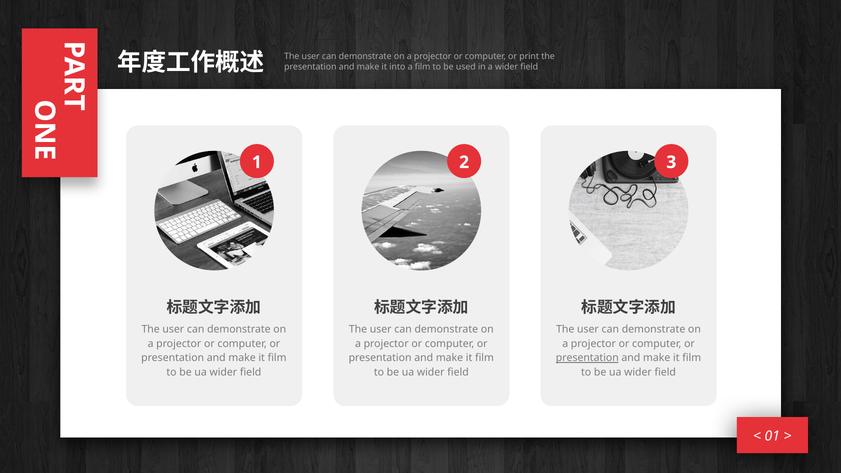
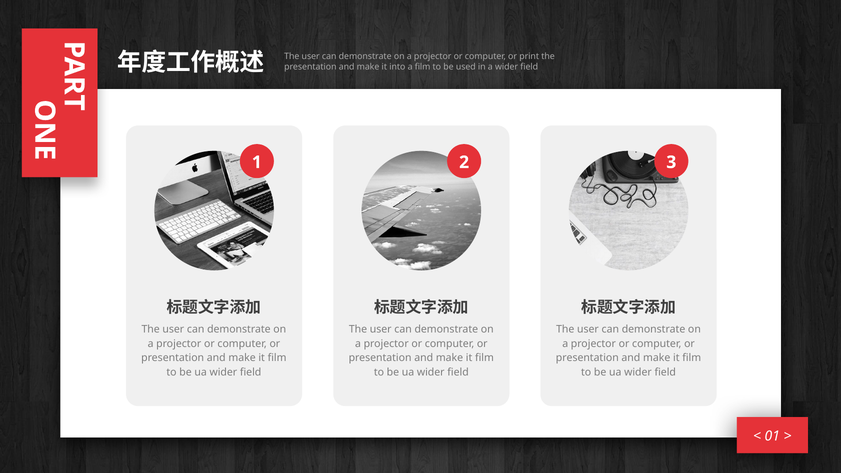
presentation underline: present -> none (587, 358)
